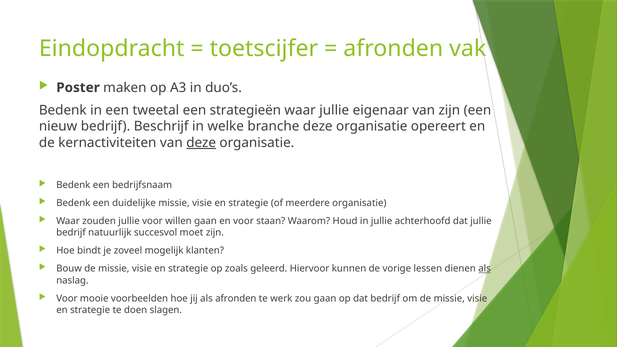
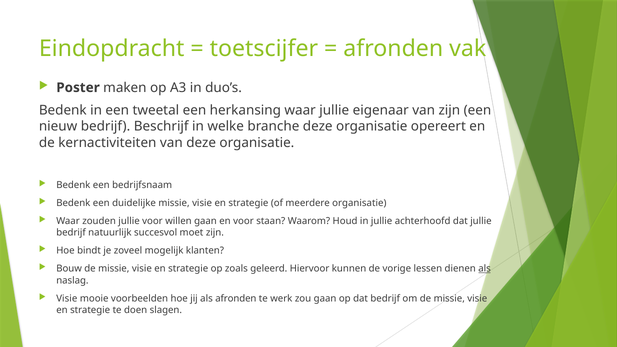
strategieën: strategieën -> herkansing (245, 110)
deze underline: present -> none (201, 143)
Voor: Voor -> Visie (67, 298)
